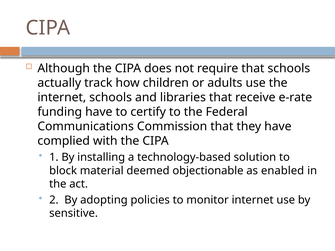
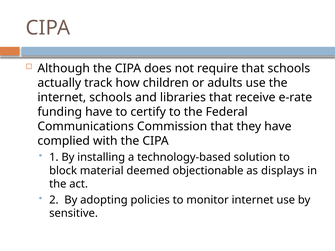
enabled: enabled -> displays (283, 171)
